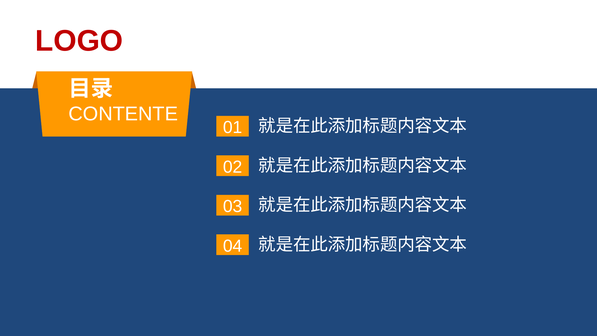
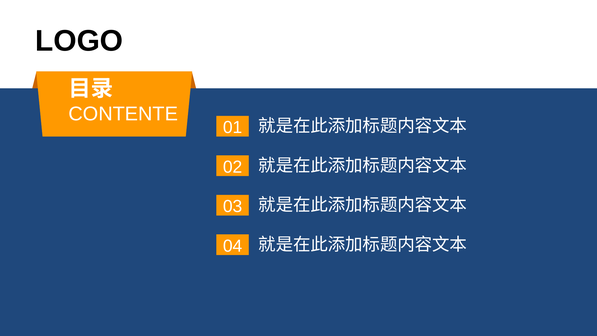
LOGO colour: red -> black (79, 41)
